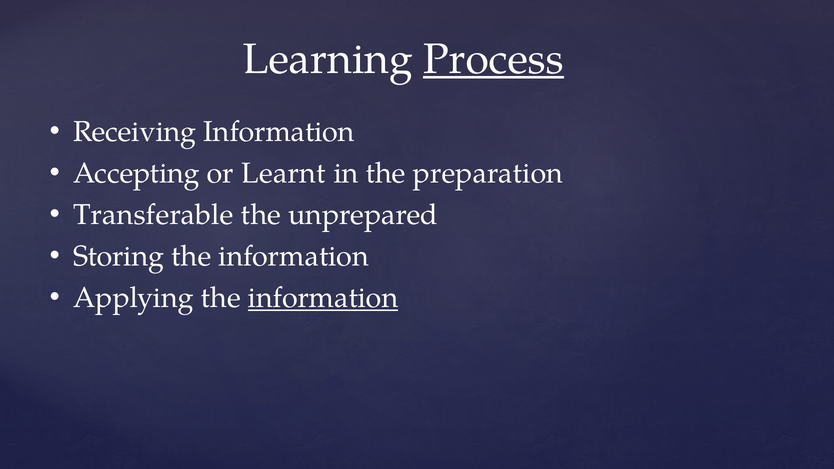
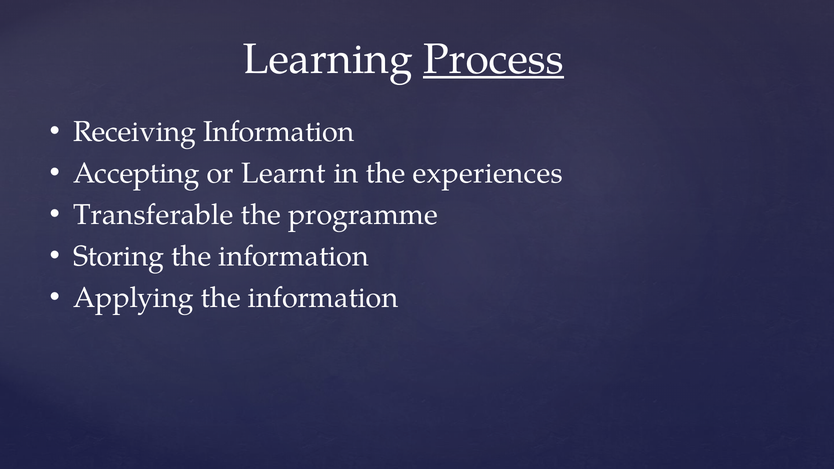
preparation: preparation -> experiences (488, 173)
unprepared: unprepared -> programme (363, 215)
information underline: present -> none (323, 298)
